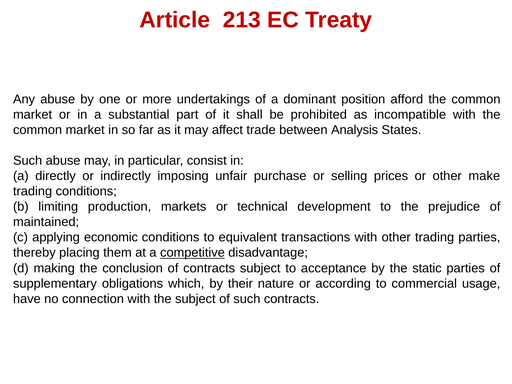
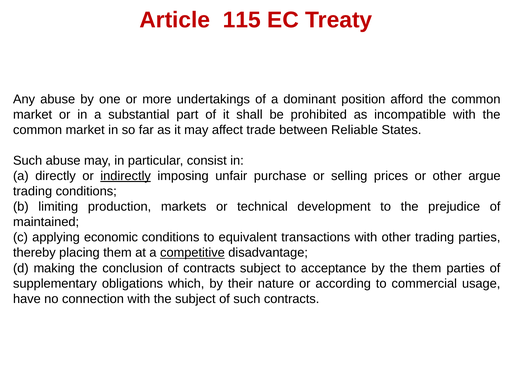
213: 213 -> 115 (242, 20)
Analysis: Analysis -> Reliable (355, 130)
indirectly underline: none -> present (126, 176)
make: make -> argue (484, 176)
the static: static -> them (427, 268)
